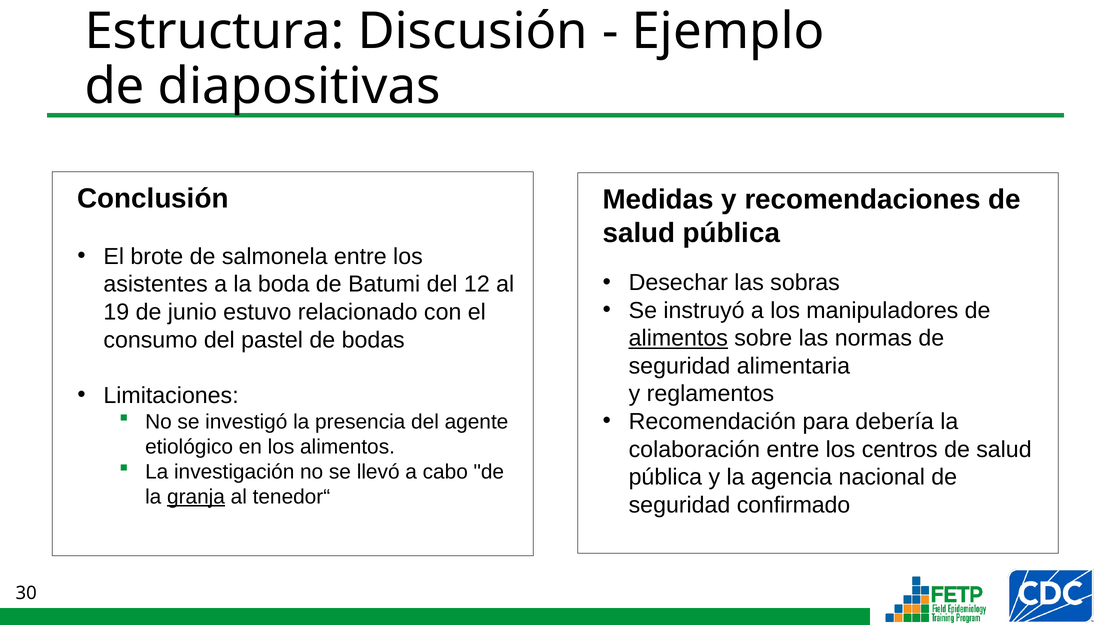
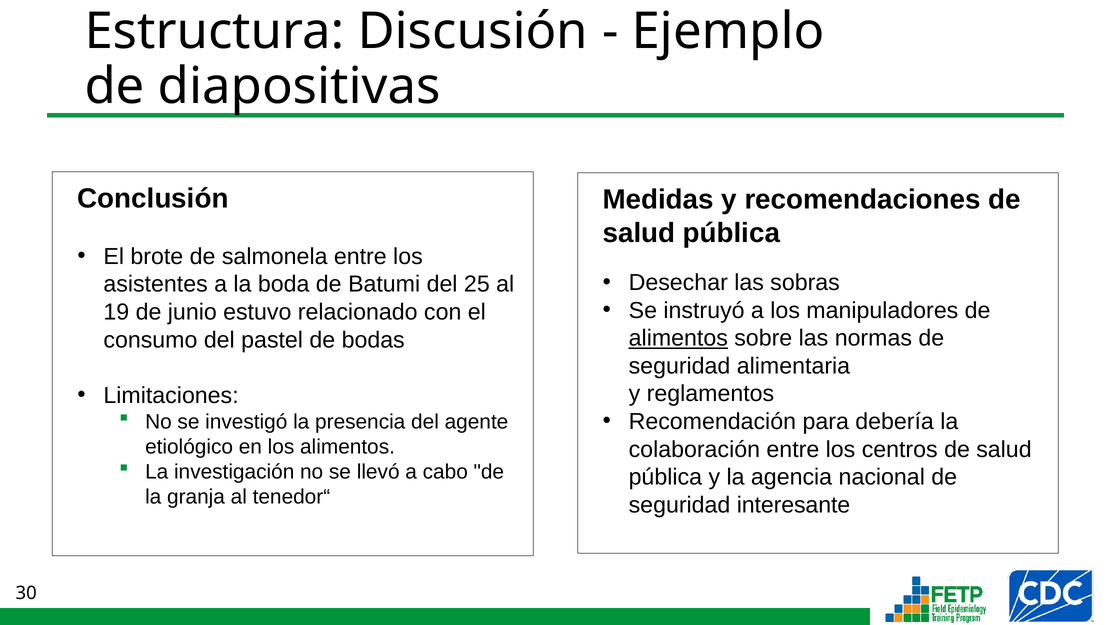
12: 12 -> 25 (477, 284)
granja underline: present -> none (196, 497)
confirmado: confirmado -> interesante (793, 505)
